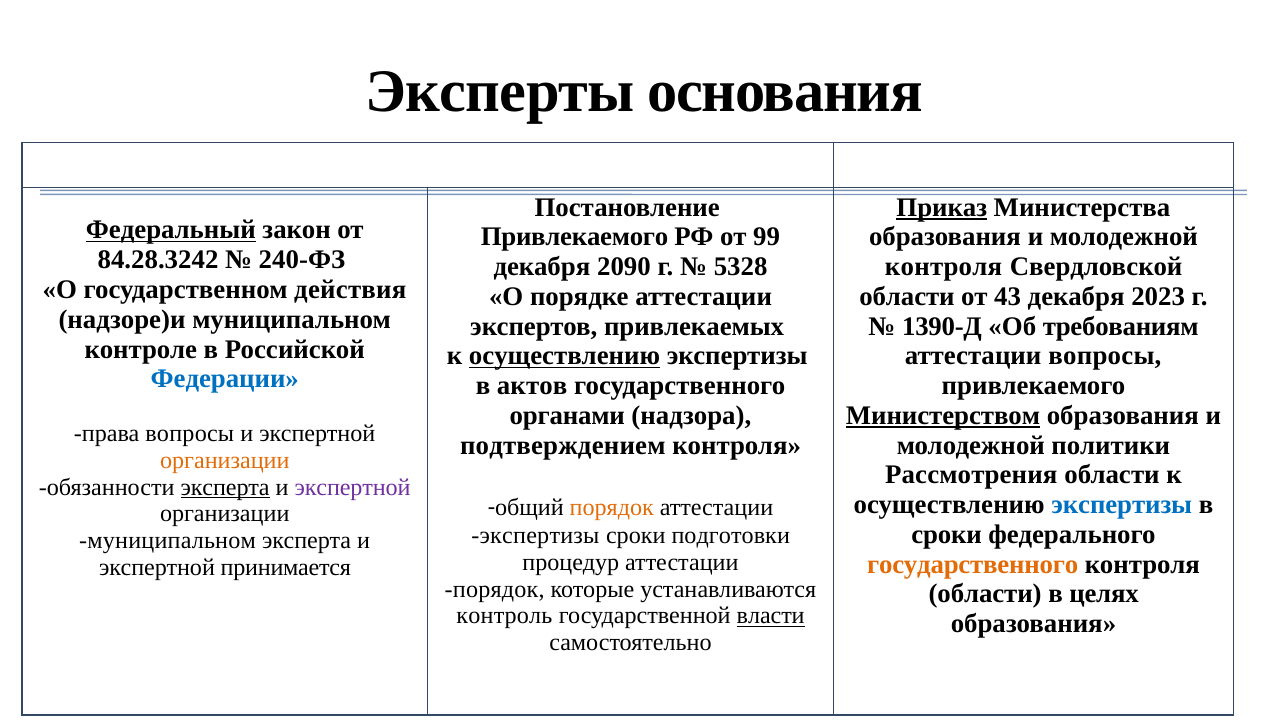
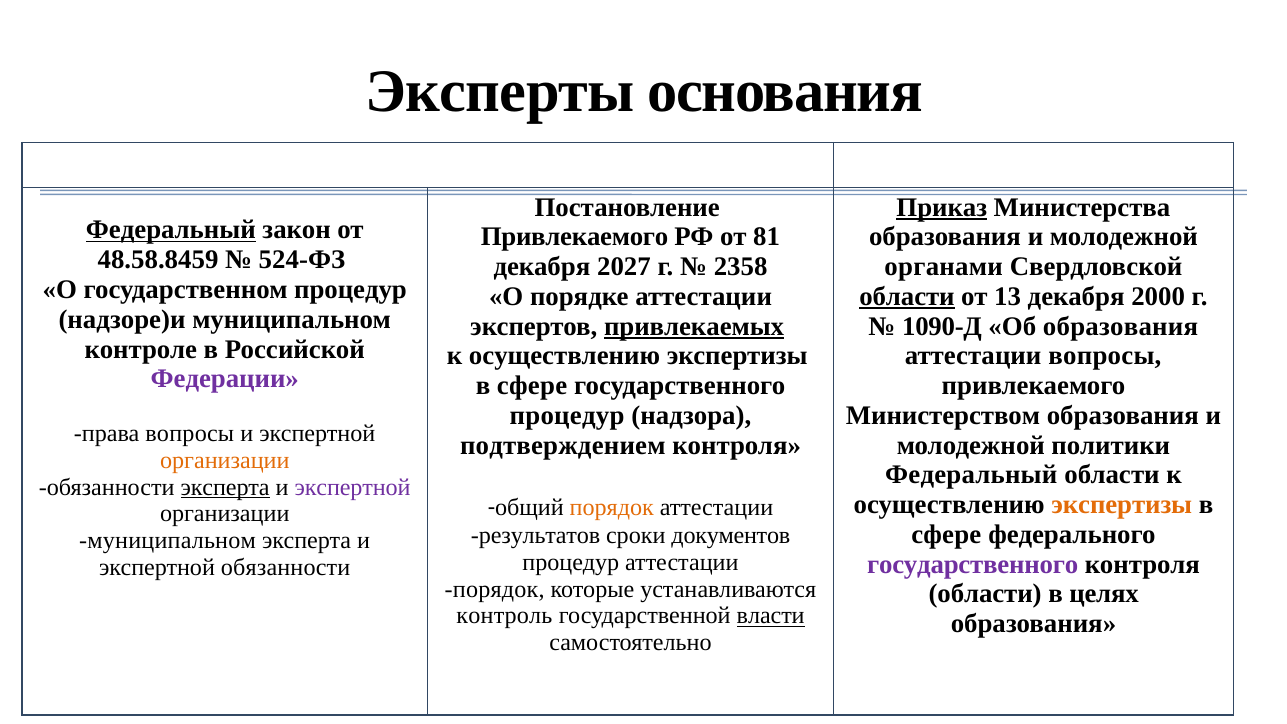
99: 99 -> 81 (767, 237)
84.28.3242: 84.28.3242 -> 48.58.8459 (158, 260)
240-ФЗ: 240-ФЗ -> 524-ФЗ (302, 260)
2090: 2090 -> 2027 (624, 267)
5328: 5328 -> 2358 (741, 267)
контроля: контроля -> органами (944, 267)
государственном действия: действия -> процедур (350, 290)
области underline: none -> present (907, 297)
43: 43 -> 13 (1008, 297)
2023: 2023 -> 2000 (1158, 297)
привлекаемых underline: none -> present (694, 326)
1390-Д: 1390-Д -> 1090-Д (942, 326)
Об требованиям: требованиям -> образования (1121, 326)
осуществлению underline: present -> none (565, 356)
Федерации colour: blue -> purple (225, 379)
актов: актов -> сфере (532, 386)
органами: органами -> процедур (567, 416)
Министерством underline: present -> none (943, 416)
Рассмотрения: Рассмотрения -> Федеральный (971, 475)
экспертизы colour: blue -> orange (1122, 505)
сроки: сроки -> сфере (946, 535)
экспертизы: экспертизы -> результатов (536, 536)
подготовки: подготовки -> документов (731, 536)
государственного colour: orange -> purple (973, 564)
экспертной принимается: принимается -> обязанности (286, 567)
